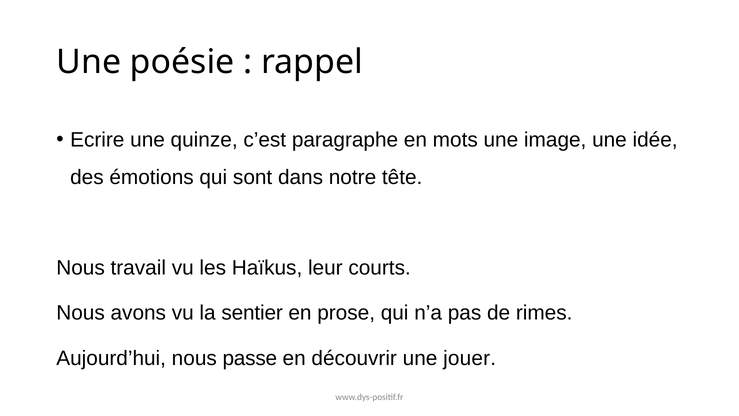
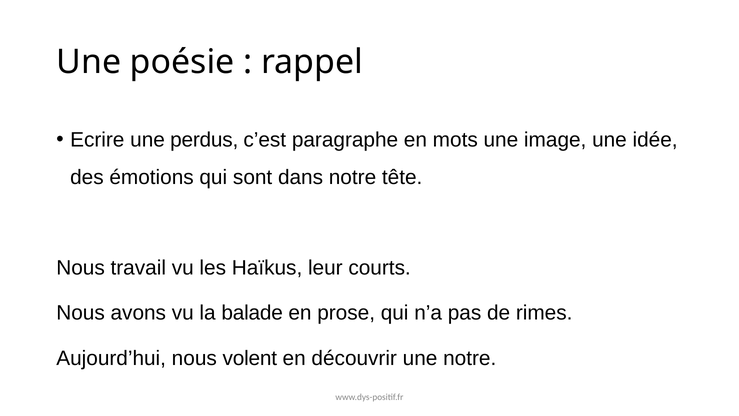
quinze: quinze -> perdus (204, 140)
sentier: sentier -> balade (252, 313)
passe: passe -> volent (250, 358)
une jouer: jouer -> notre (470, 358)
